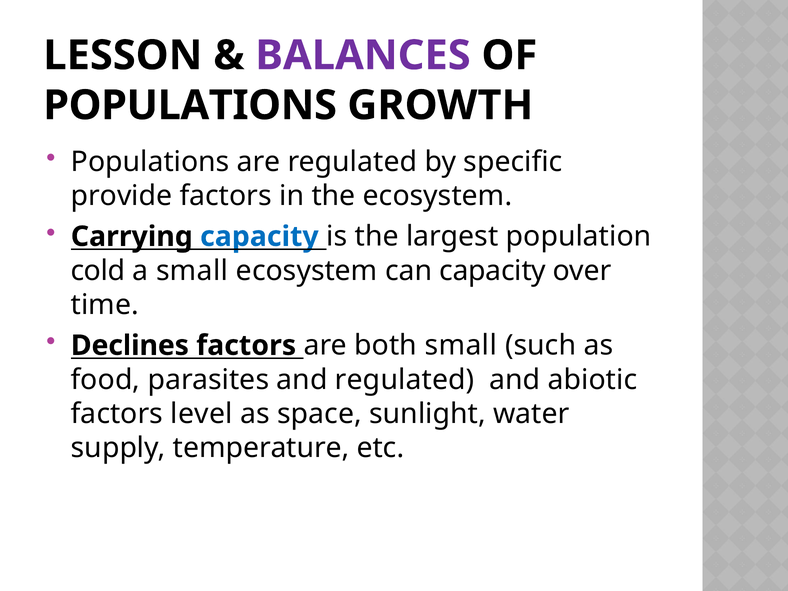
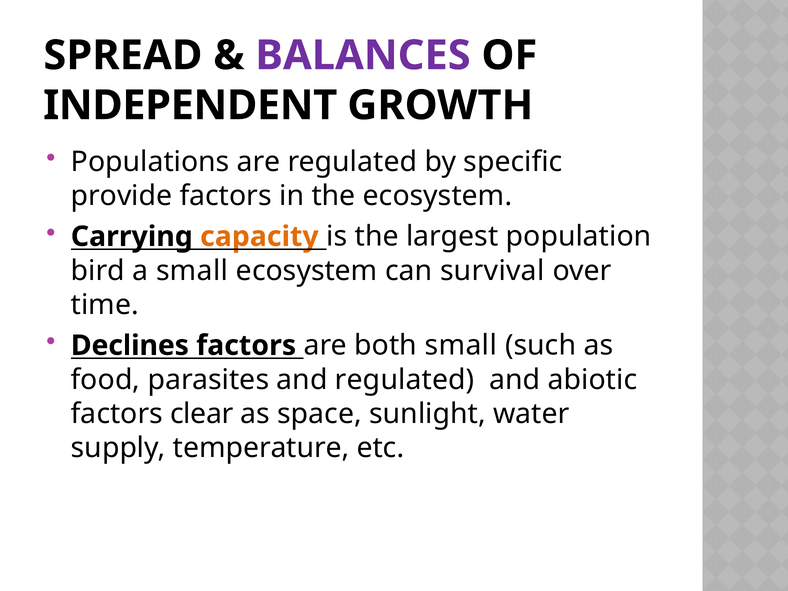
LESSON: LESSON -> SPREAD (123, 55)
POPULATIONS: POPULATIONS -> INDEPENDENT (190, 105)
capacity colour: blue -> orange (259, 237)
cold: cold -> bird (98, 271)
can capacity: capacity -> survival (492, 271)
level: level -> clear (202, 414)
